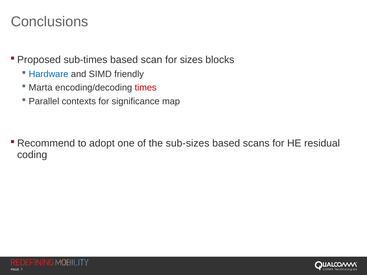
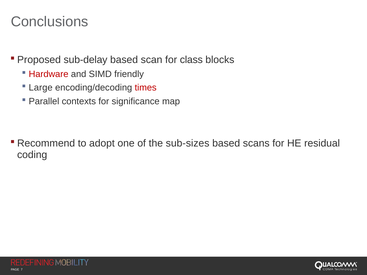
sub-times: sub-times -> sub-delay (86, 60)
sizes: sizes -> class (191, 60)
Hardware colour: blue -> red (49, 74)
Marta: Marta -> Large (41, 88)
